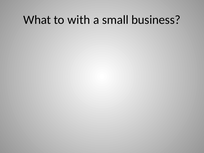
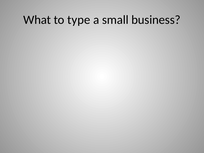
with: with -> type (79, 20)
